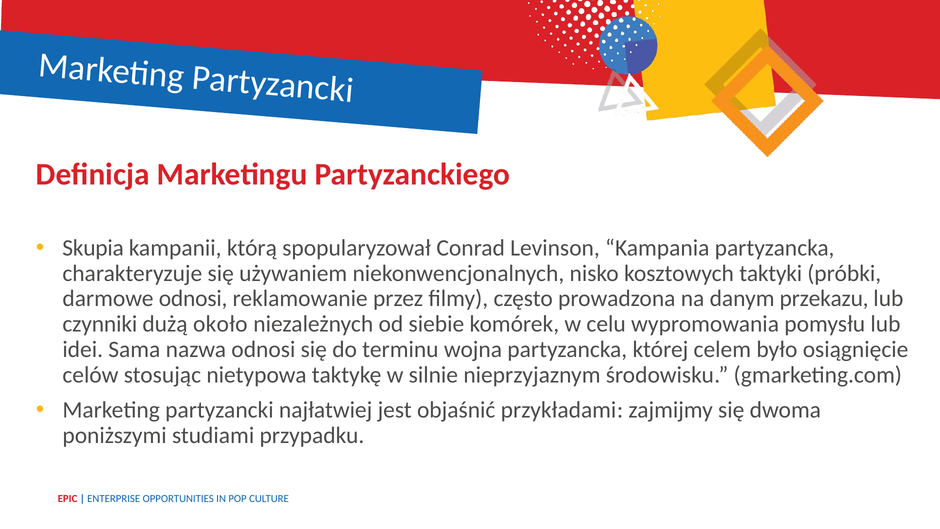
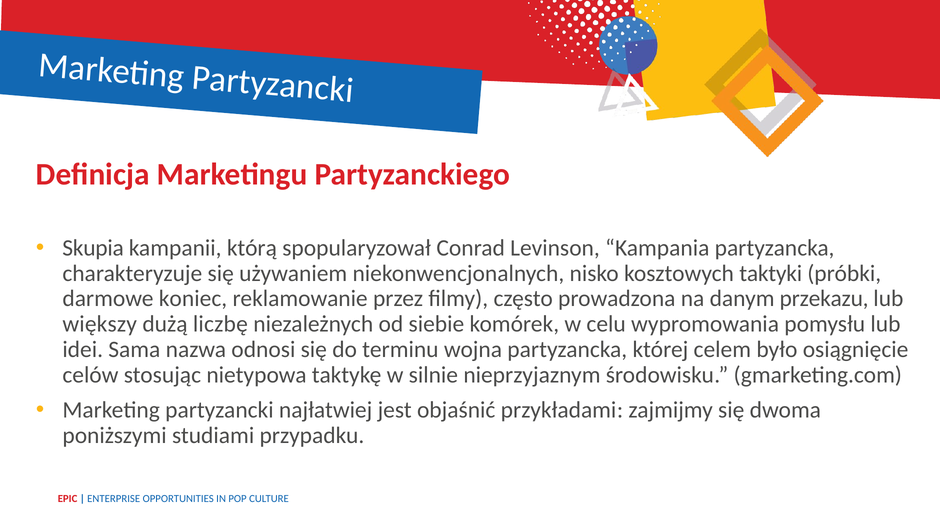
darmowe odnosi: odnosi -> koniec (193, 299)
czynniki: czynniki -> większy (100, 324)
około: około -> liczbę (220, 324)
